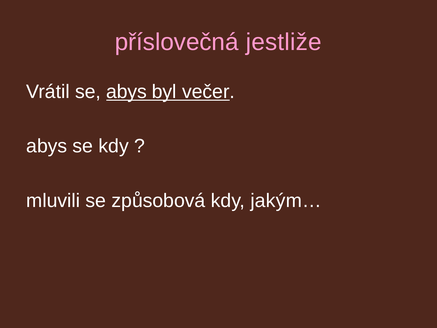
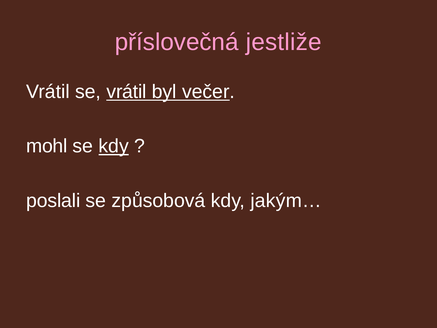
se abys: abys -> vrátil (127, 92)
abys: abys -> mohl (47, 146)
kdy underline: none -> present (114, 146)
mluvili: mluvili -> poslali (53, 201)
